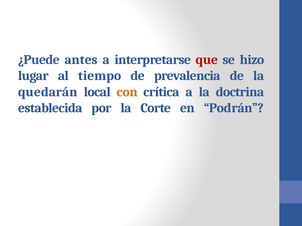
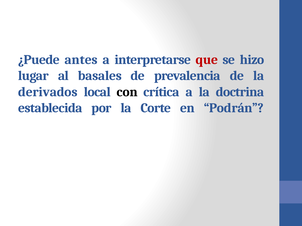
tiempo: tiempo -> basales (100, 76)
quedarán: quedarán -> derivados (48, 92)
con colour: orange -> black (127, 92)
